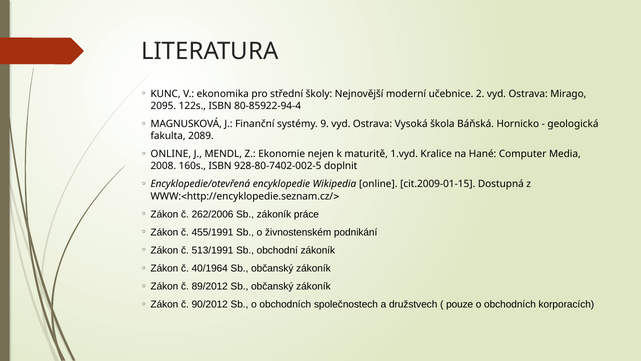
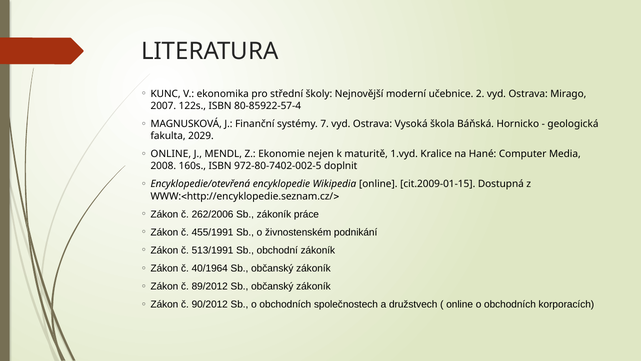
2095: 2095 -> 2007 (163, 106)
80-85922-94-4: 80-85922-94-4 -> 80-85922-57-4 (268, 106)
9: 9 -> 7 (325, 124)
2089: 2089 -> 2029 (201, 136)
928-80-7402-002-5: 928-80-7402-002-5 -> 972-80-7402-002-5 (278, 166)
pouze: pouze -> online (460, 304)
